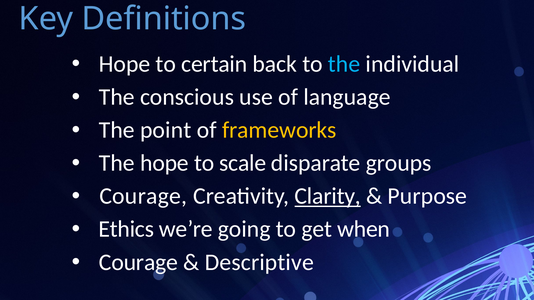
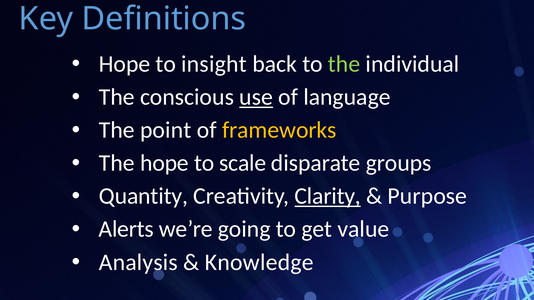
certain: certain -> insight (214, 64)
the colour: light blue -> light green (344, 64)
use underline: none -> present (256, 97)
Courage: Courage -> Quantity (143, 196)
Ethics: Ethics -> Alerts (126, 229)
when: when -> value (363, 229)
Courage: Courage -> Analysis (138, 263)
Descriptive: Descriptive -> Knowledge (259, 263)
